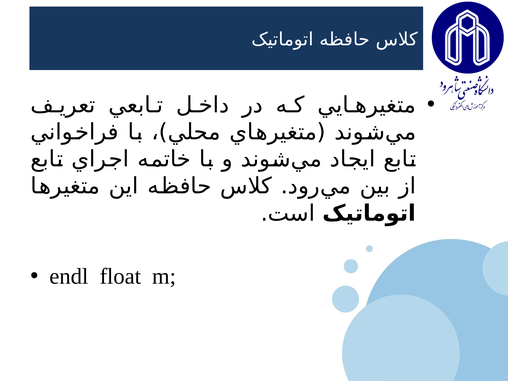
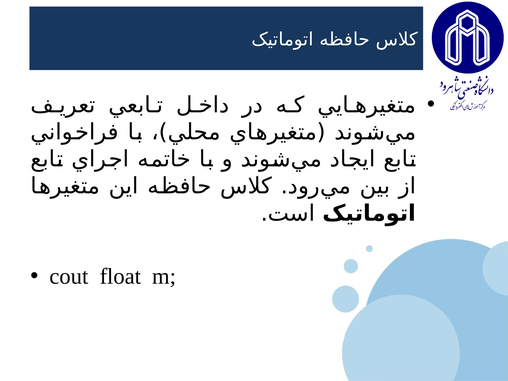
endl: endl -> cout (69, 277)
